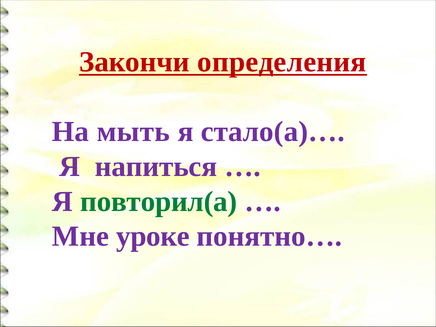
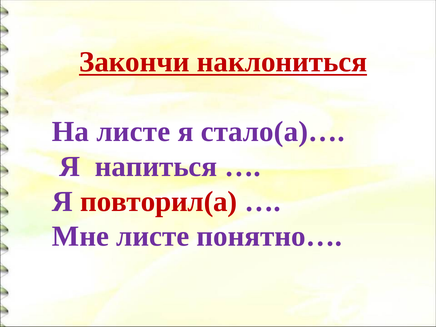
определения: определения -> наклониться (282, 62)
На мыть: мыть -> листе (133, 132)
повторил(а colour: green -> red (159, 201)
Мне уроке: уроке -> листе (153, 236)
